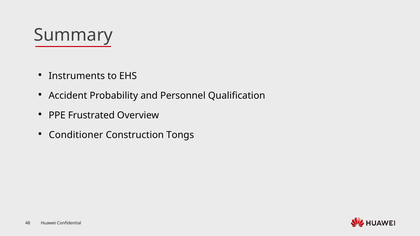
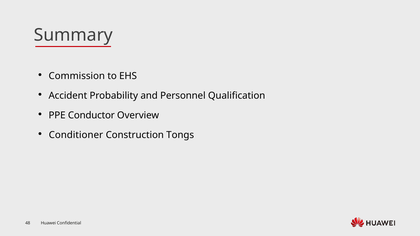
Instruments: Instruments -> Commission (77, 76)
Frustrated: Frustrated -> Conductor (91, 115)
